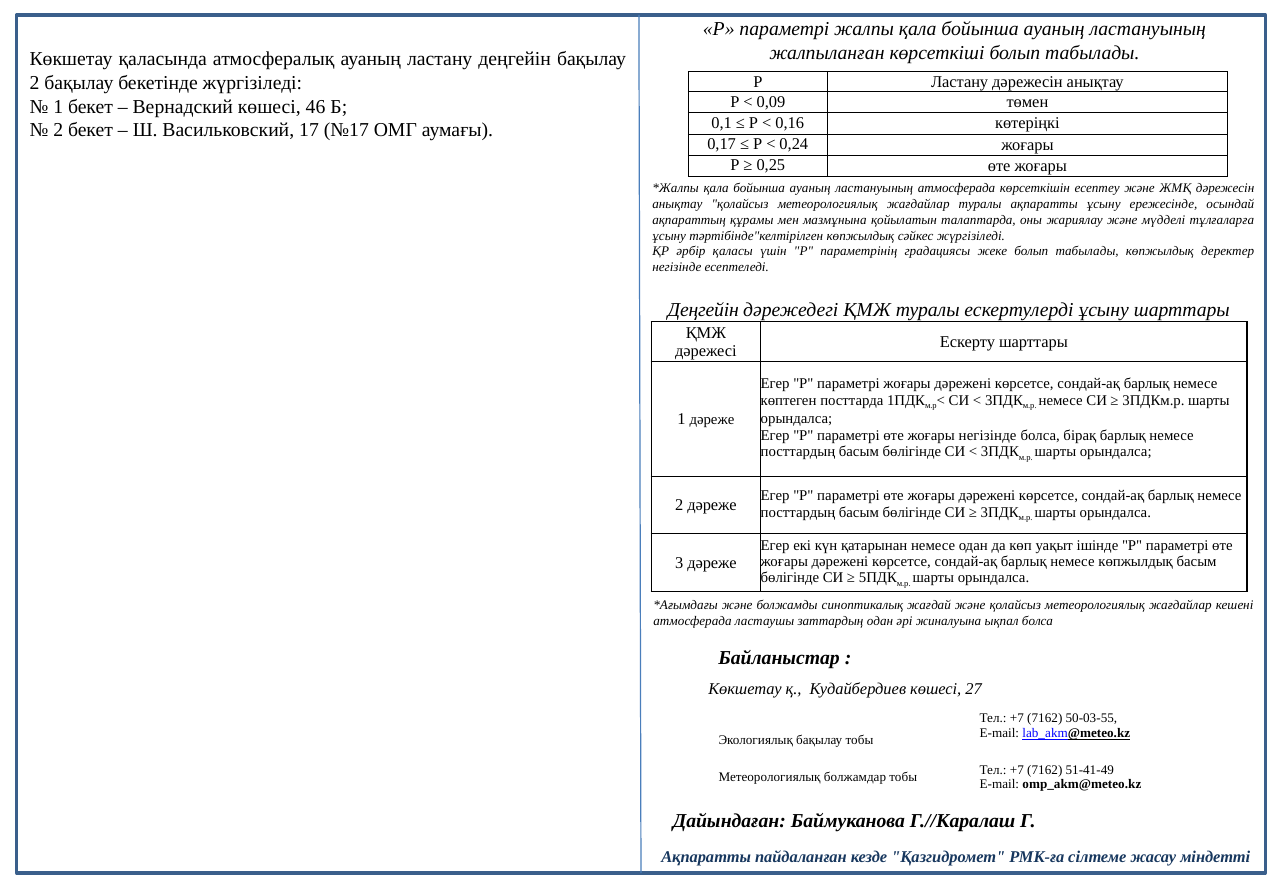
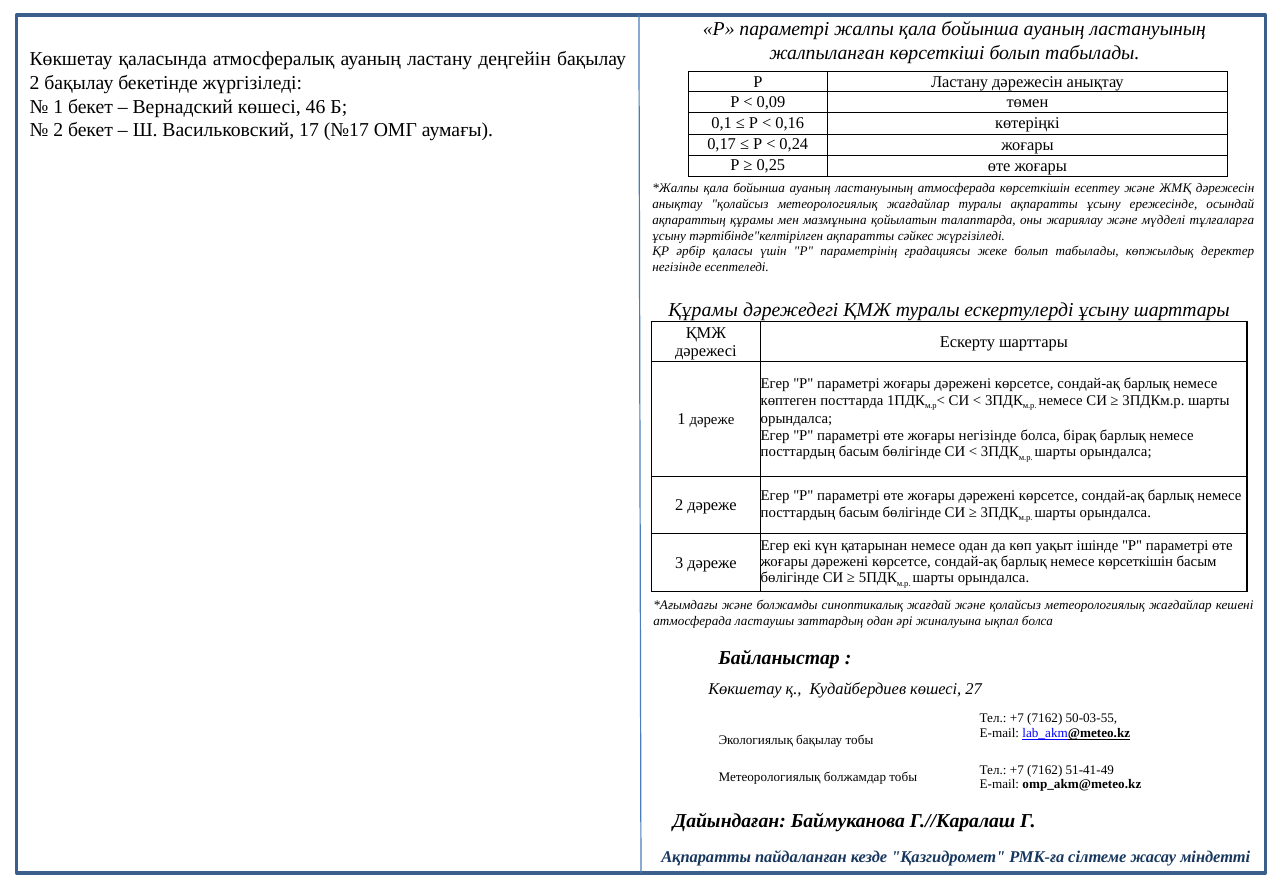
тәртібінде"келтірілген көпжылдық: көпжылдық -> ақпаратты (860, 236)
Деңгейін: Деңгейін -> Құрамы (703, 310)
немесе көпжылдық: көпжылдық -> көрсеткішін (1136, 561)
